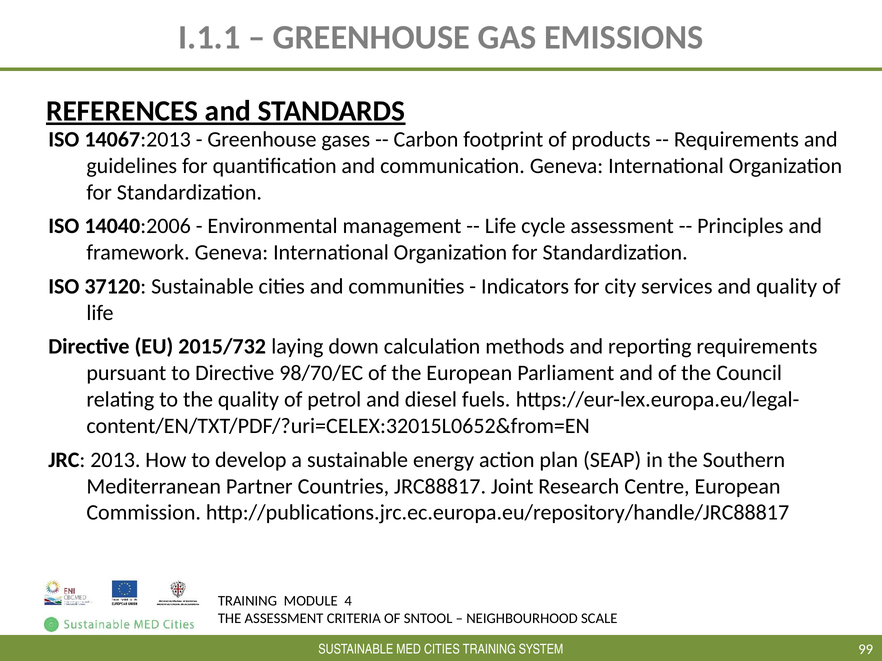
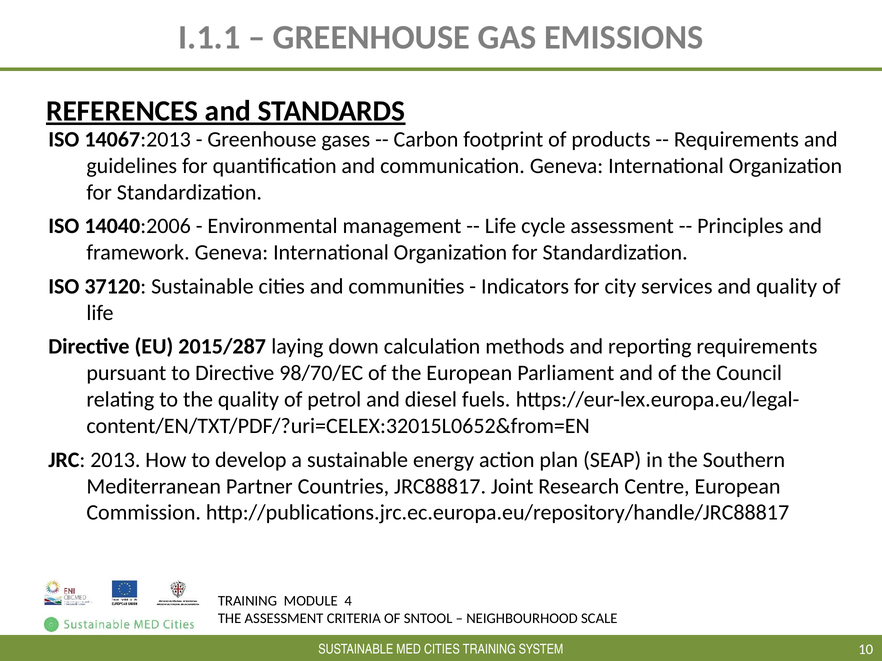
2015/732: 2015/732 -> 2015/287 (222, 347)
99: 99 -> 10 (866, 650)
